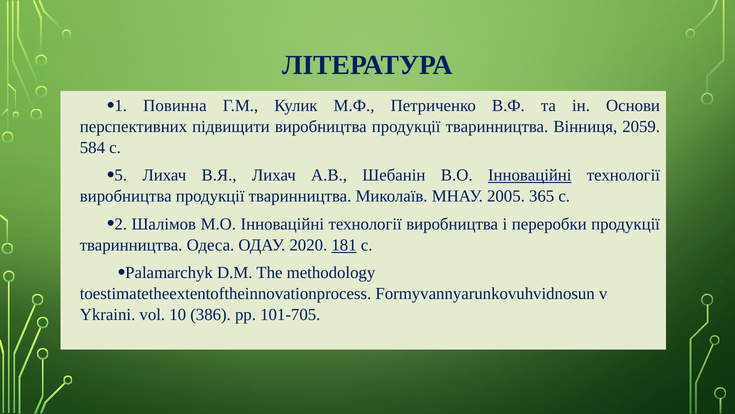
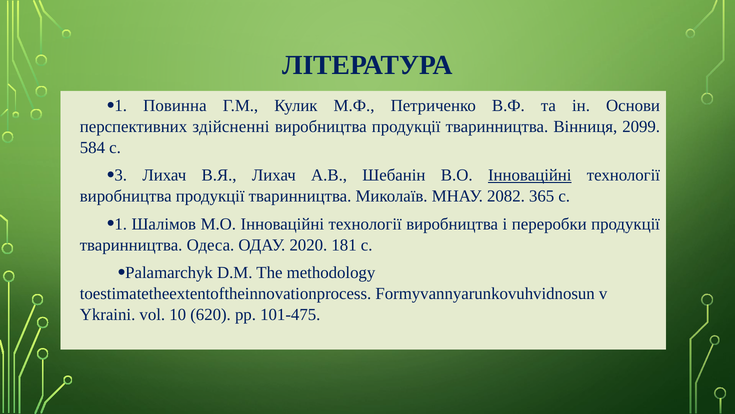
підвищити: підвищити -> здійсненні (231, 126)
2059: 2059 -> 2099 (641, 126)
5: 5 -> 3 (121, 175)
2005: 2005 -> 2082 (506, 196)
2: 2 -> 1 (121, 224)
181 underline: present -> none (344, 245)
386: 386 -> 620 (211, 314)
101-705: 101-705 -> 101-475 (290, 314)
